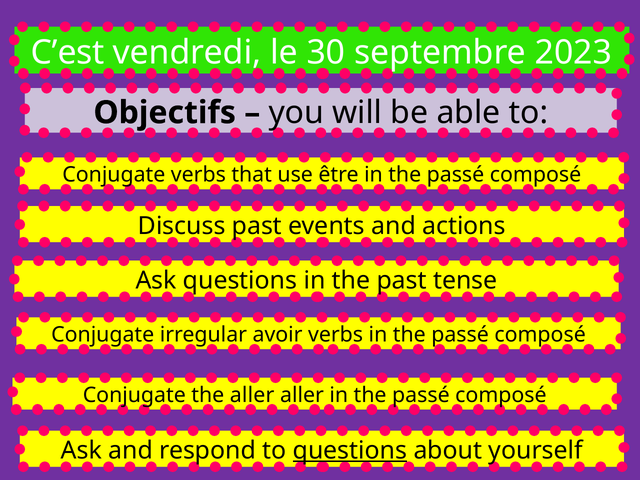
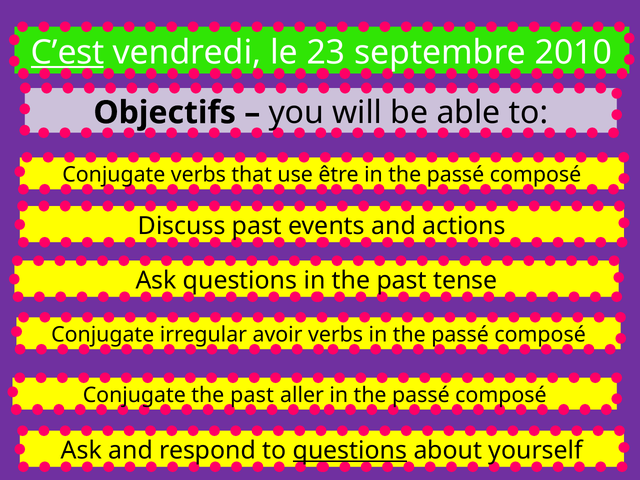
C’est underline: none -> present (68, 52)
30: 30 -> 23 (326, 52)
2023: 2023 -> 2010 (573, 52)
Conjugate the aller: aller -> past (252, 395)
